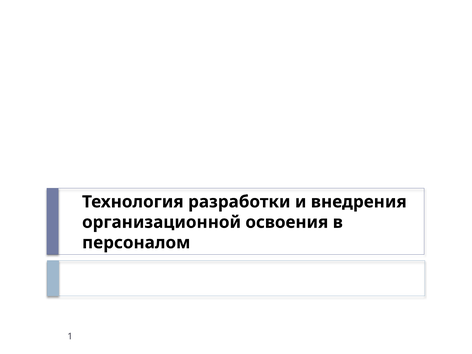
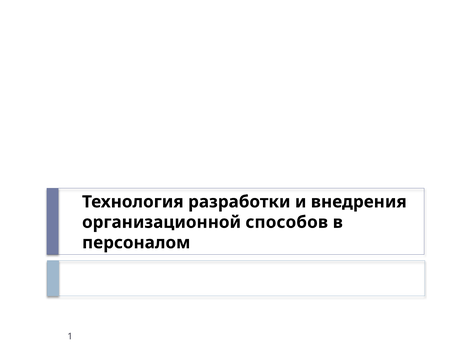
освоения: освоения -> способов (287, 222)
